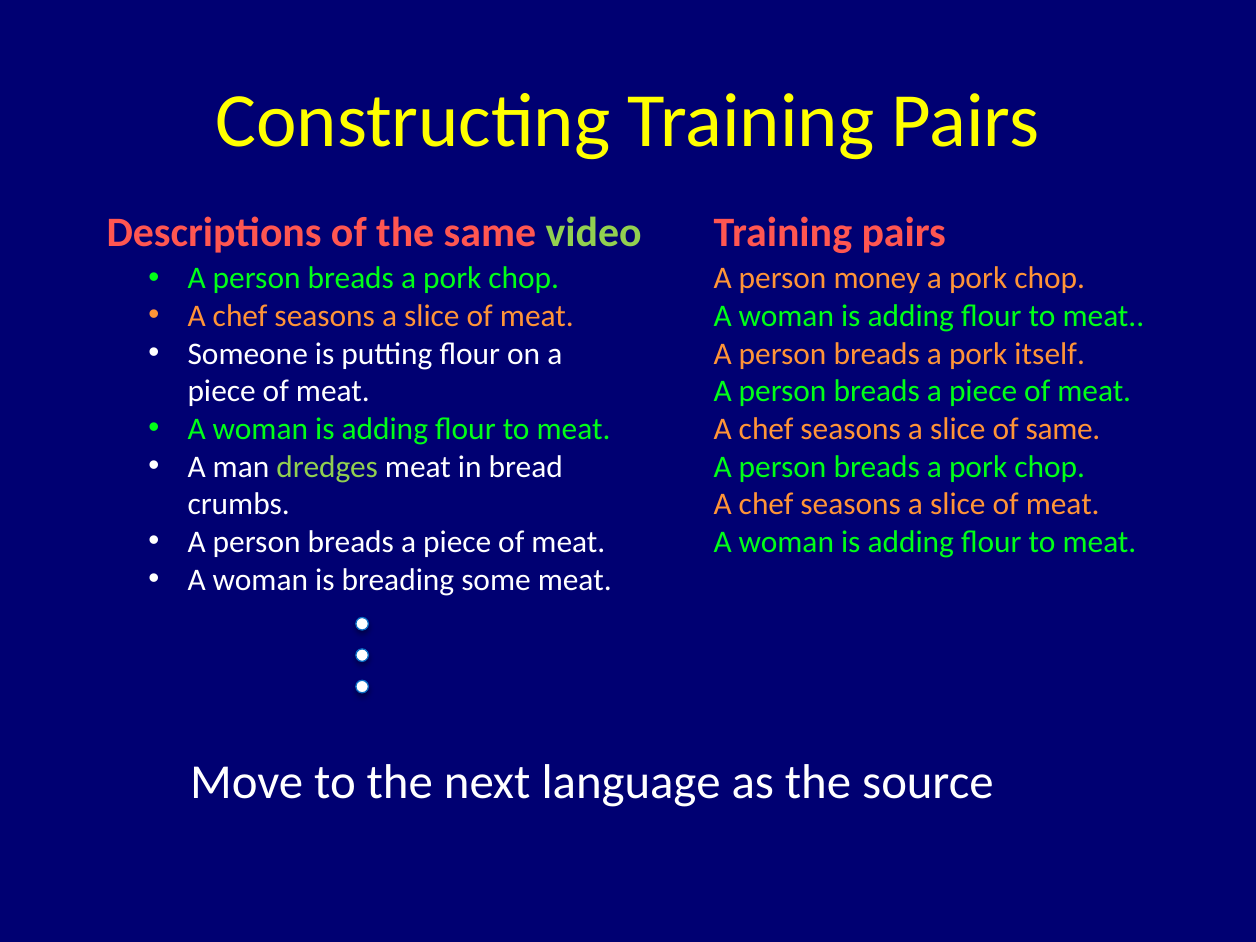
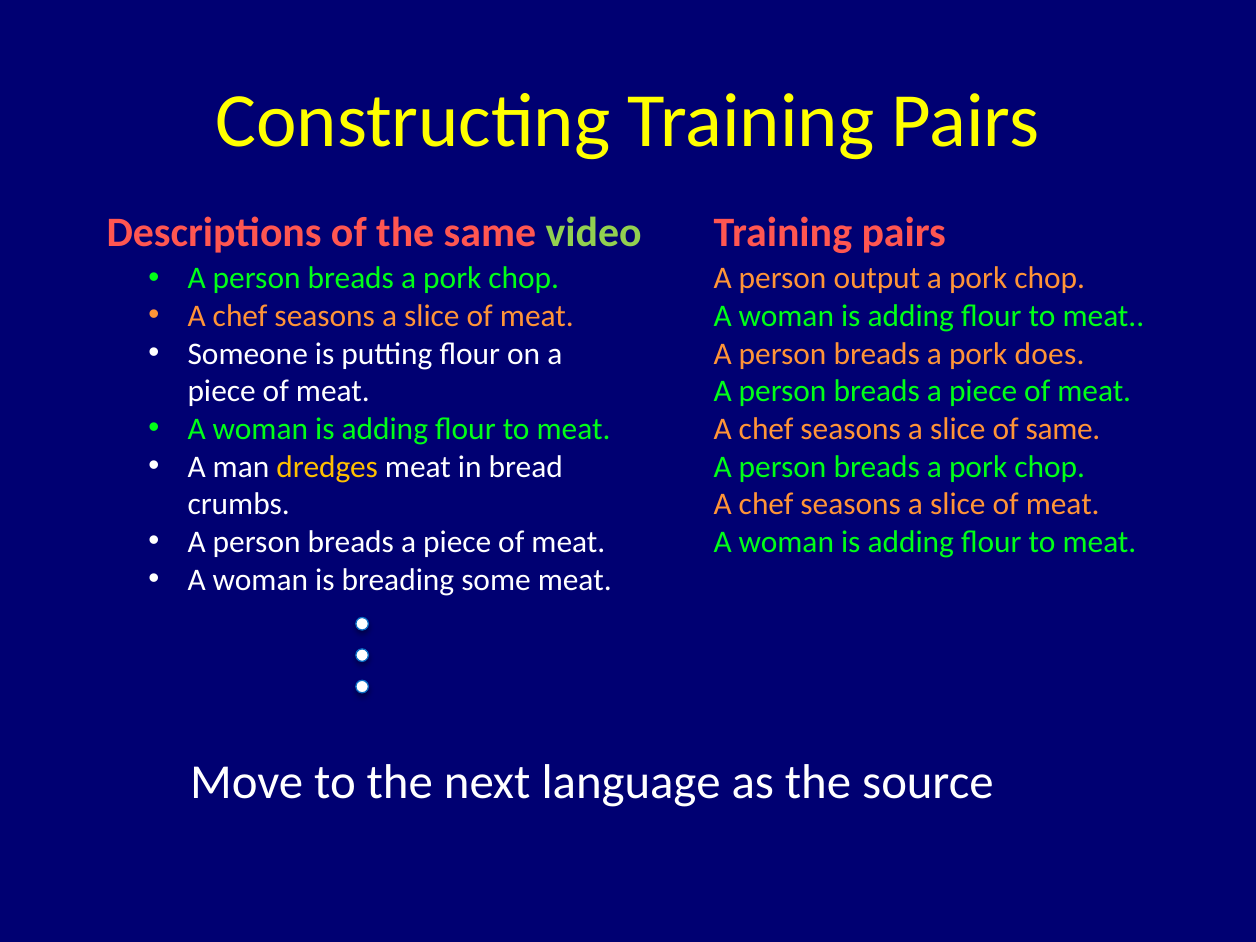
money: money -> output (877, 278)
itself: itself -> does (1050, 354)
dredges colour: light green -> yellow (327, 467)
